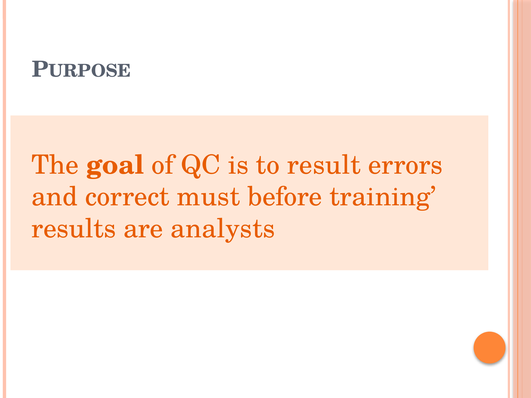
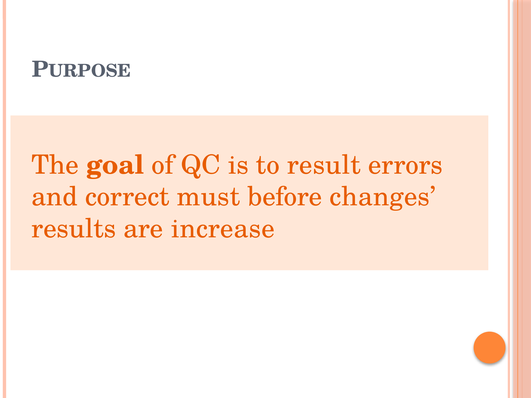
training: training -> changes (383, 197)
analysts: analysts -> increase (223, 229)
